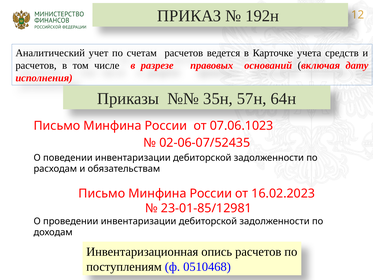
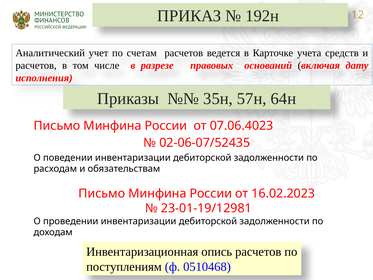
07.06.1023: 07.06.1023 -> 07.06.4023 (242, 126)
23-01-85/12981: 23-01-85/12981 -> 23-01-19/12981 (206, 208)
